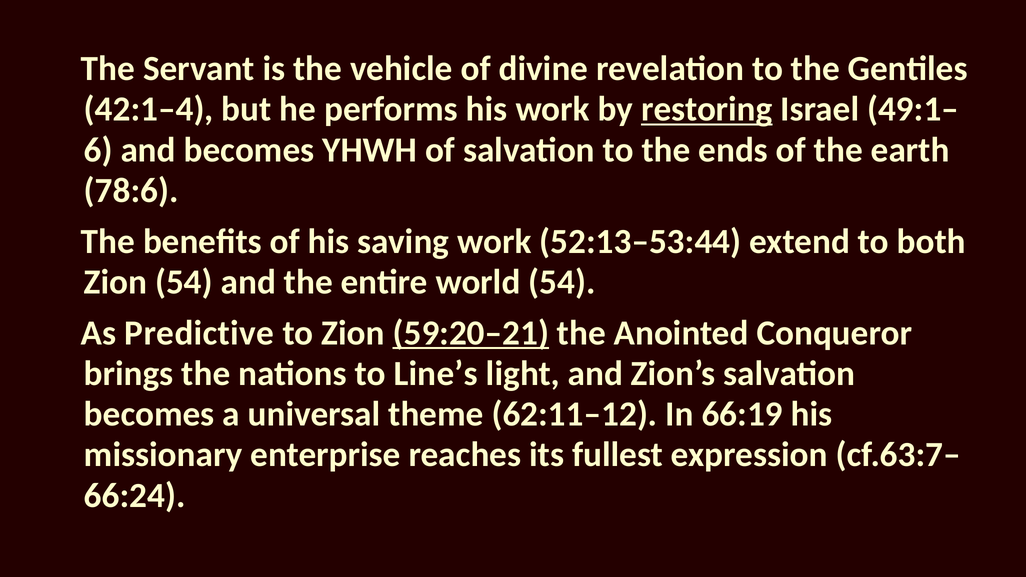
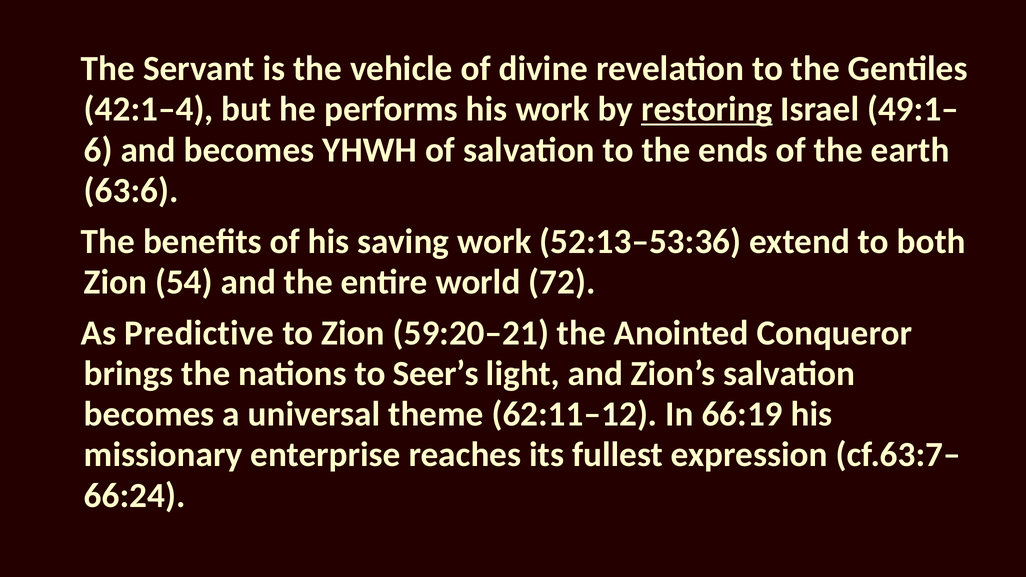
78:6: 78:6 -> 63:6 (131, 191)
52:13–53:44: 52:13–53:44 -> 52:13–53:36 (640, 241)
world 54: 54 -> 72 (562, 282)
59:20–21 underline: present -> none (471, 333)
Line’s: Line’s -> Seer’s (436, 374)
